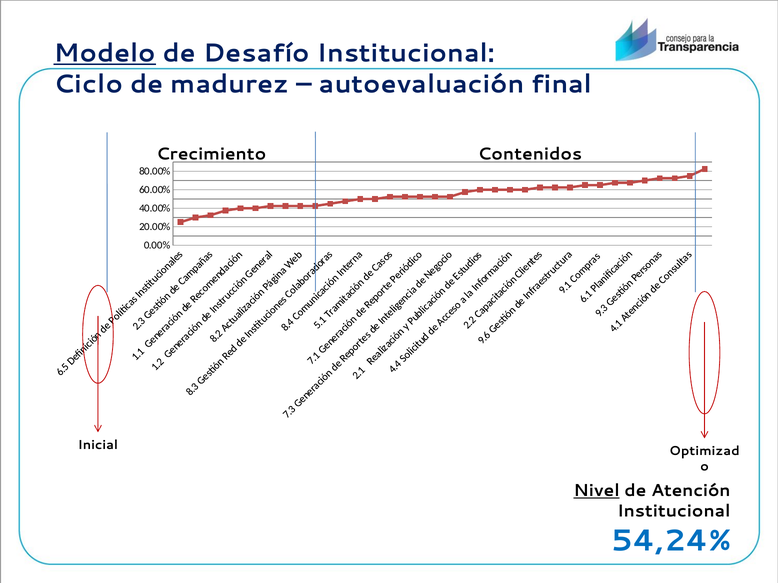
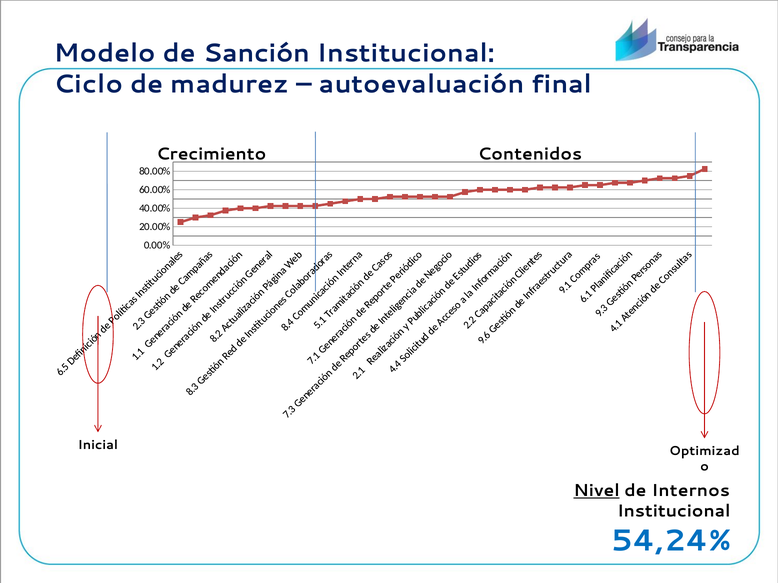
Modelo underline: present -> none (105, 53)
Desafío: Desafío -> Sanción (257, 53)
Atención: Atención -> Internos (691, 491)
